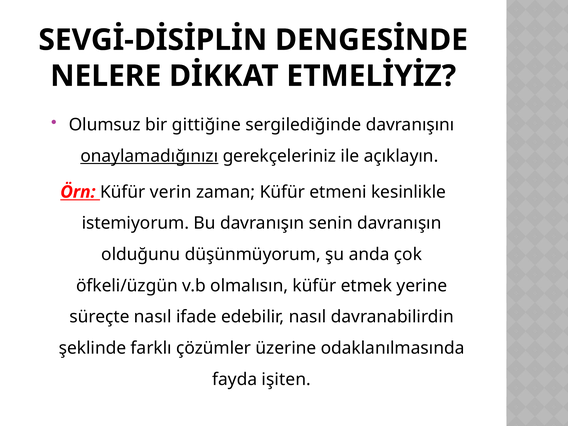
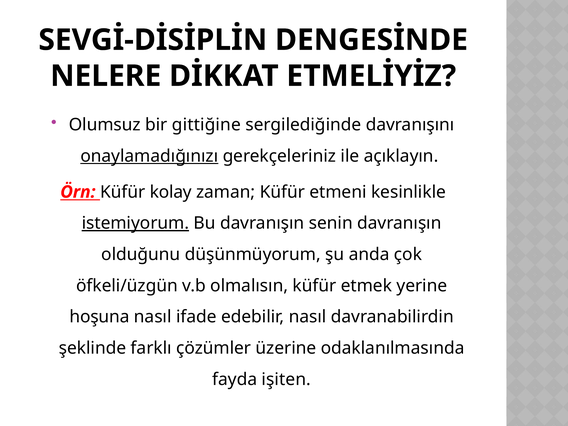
verin: verin -> kolay (171, 192)
istemiyorum underline: none -> present (135, 223)
süreçte: süreçte -> hoşuna (100, 317)
